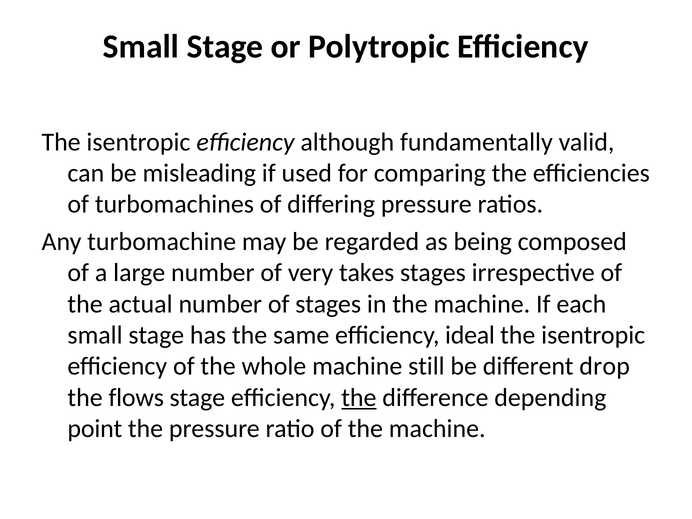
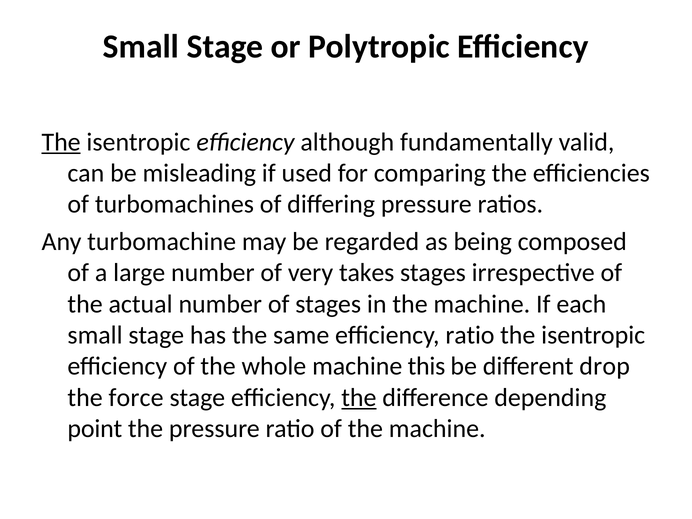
The underline: none -> present (61, 142)
efficiency ideal: ideal -> ratio (470, 335)
still: still -> this (426, 366)
flows: flows -> force (136, 397)
